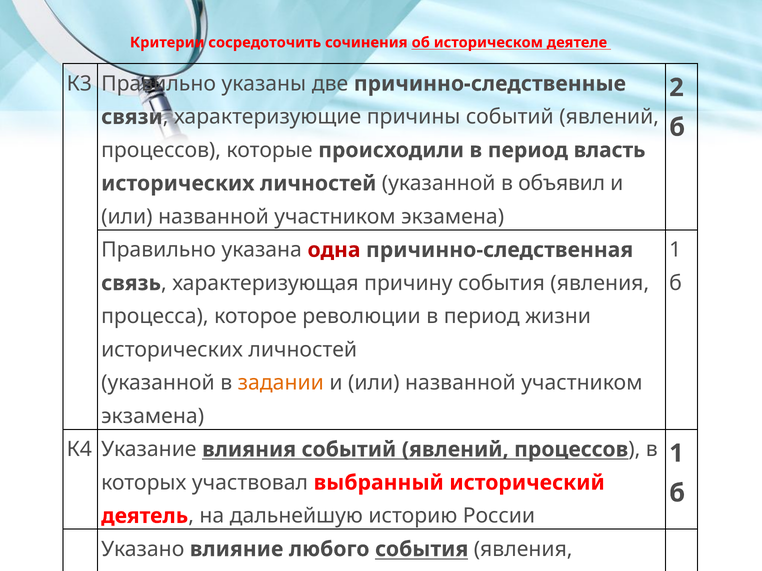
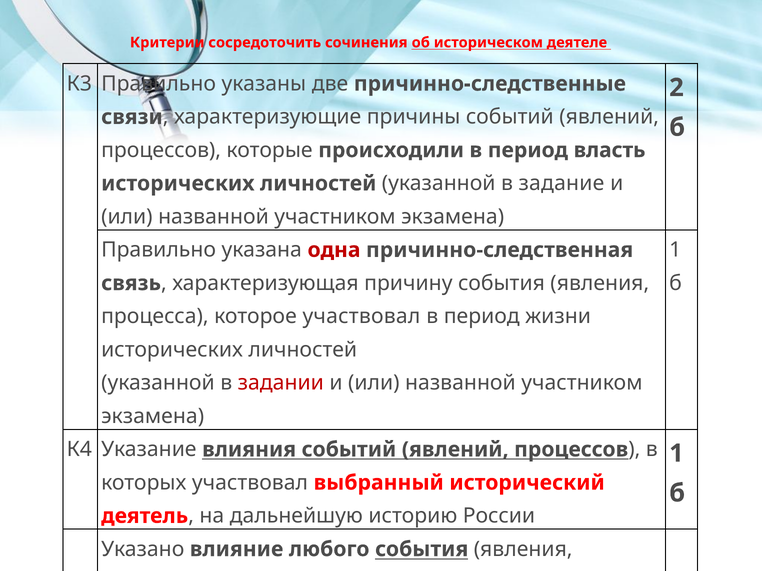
объявил: объявил -> задание (561, 184)
которое революции: революции -> участвовал (361, 317)
задании colour: orange -> red (281, 383)
